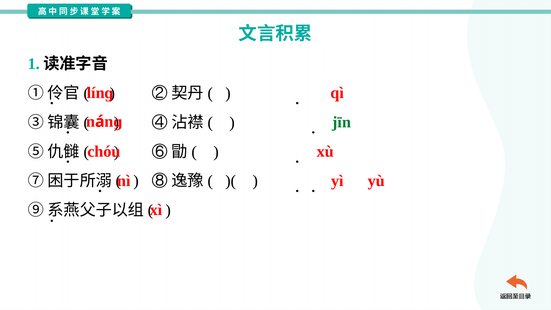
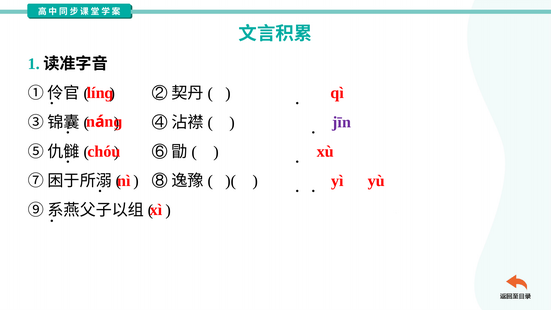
jīn colour: green -> purple (342, 122)
